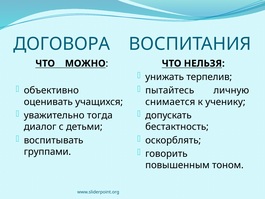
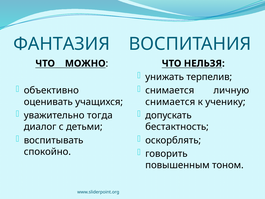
ДОГОВОРА: ДОГОВОРА -> ФАНТАЗИЯ (62, 44)
пытайтесь: пытайтесь -> снимается (170, 90)
группами: группами -> спокойно (47, 152)
